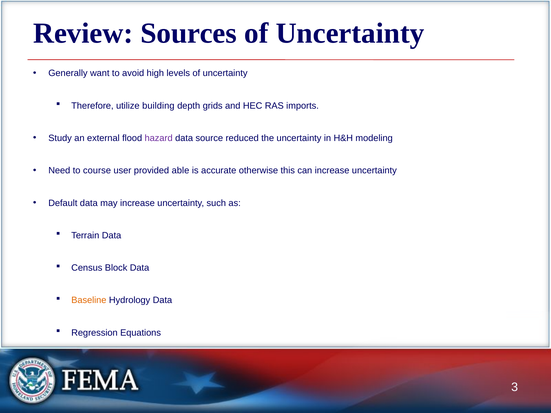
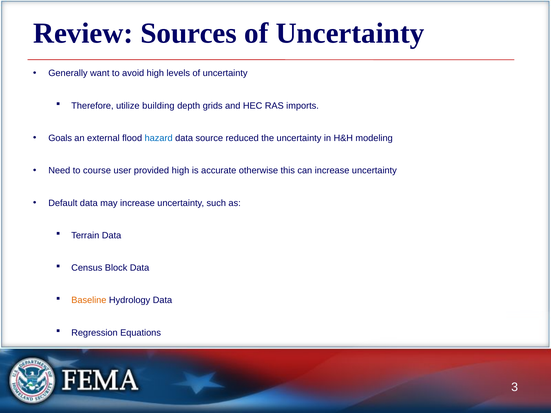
Study: Study -> Goals (60, 138)
hazard colour: purple -> blue (159, 138)
provided able: able -> high (181, 171)
